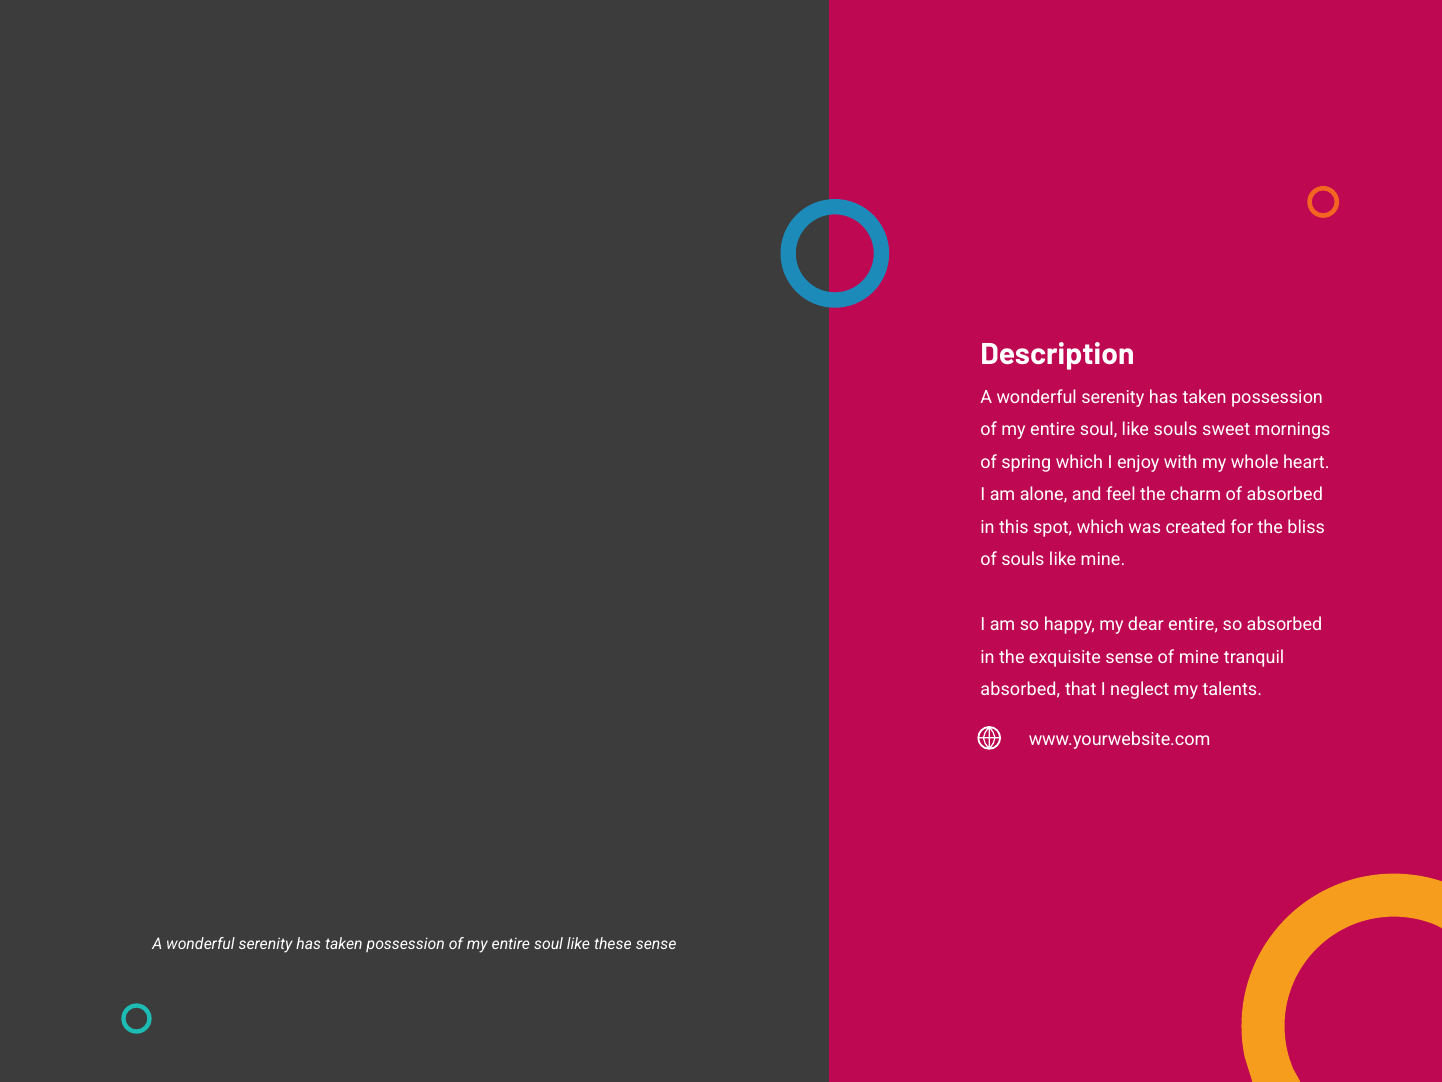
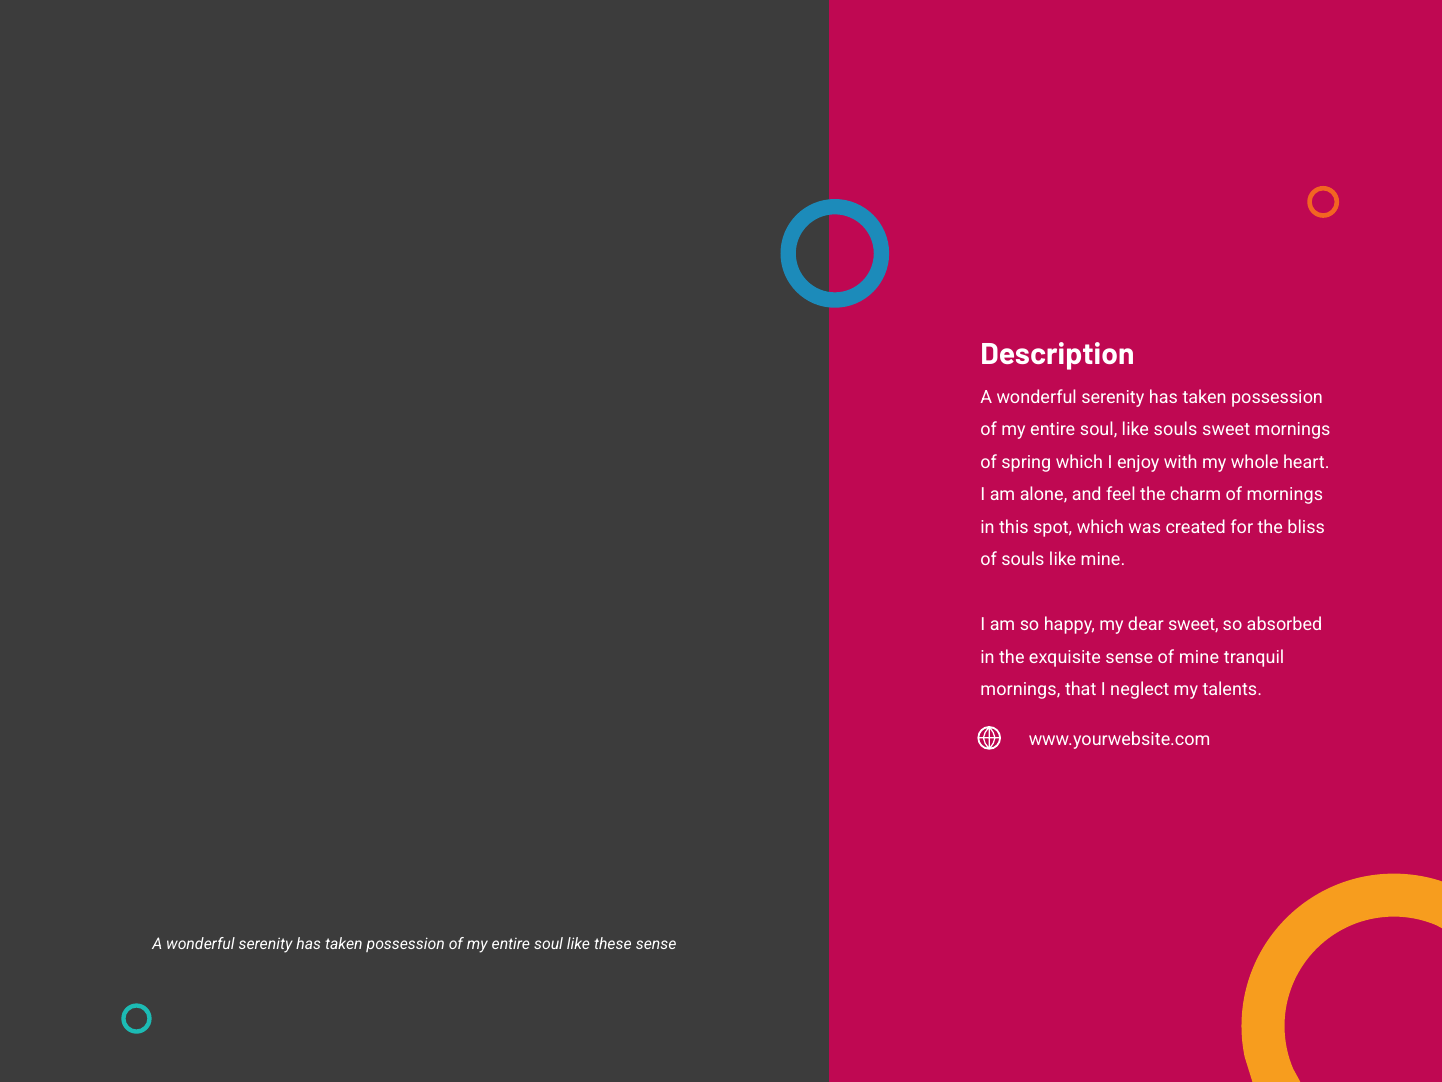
of absorbed: absorbed -> mornings (1285, 494)
dear entire: entire -> sweet (1193, 625)
absorbed: absorbed -> mornings (1020, 690)
